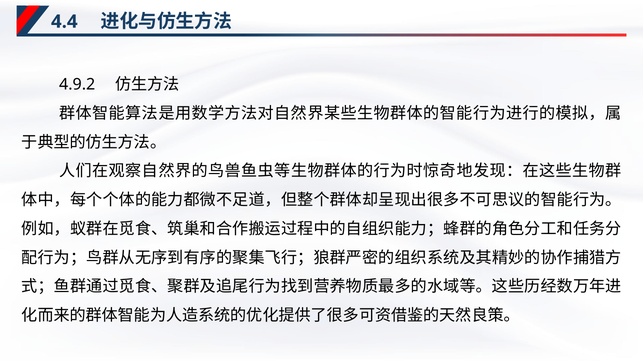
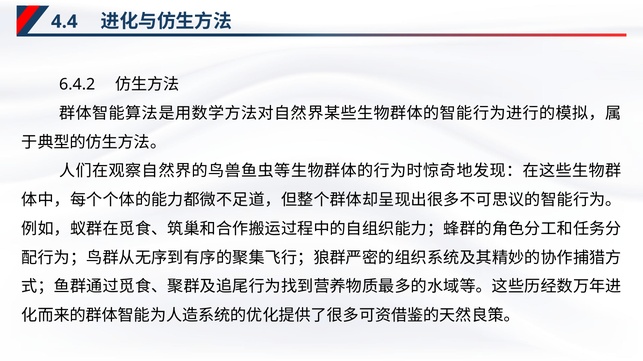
4.9.2: 4.9.2 -> 6.4.2 (77, 85)
